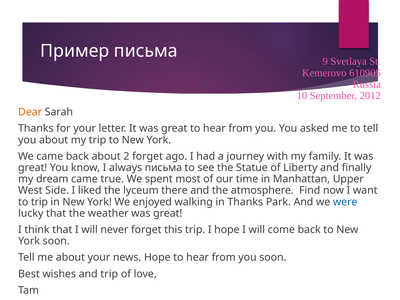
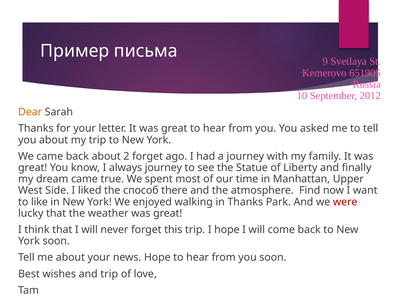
610905: 610905 -> 651905 (365, 73)
always письма: письма -> journey (163, 168)
lyceum: lyceum -> способ (141, 190)
to trip: trip -> like (39, 202)
were colour: blue -> red (345, 202)
